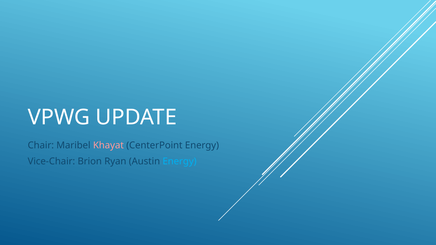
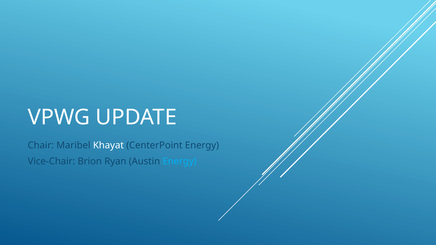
Khayat colour: pink -> white (108, 145)
